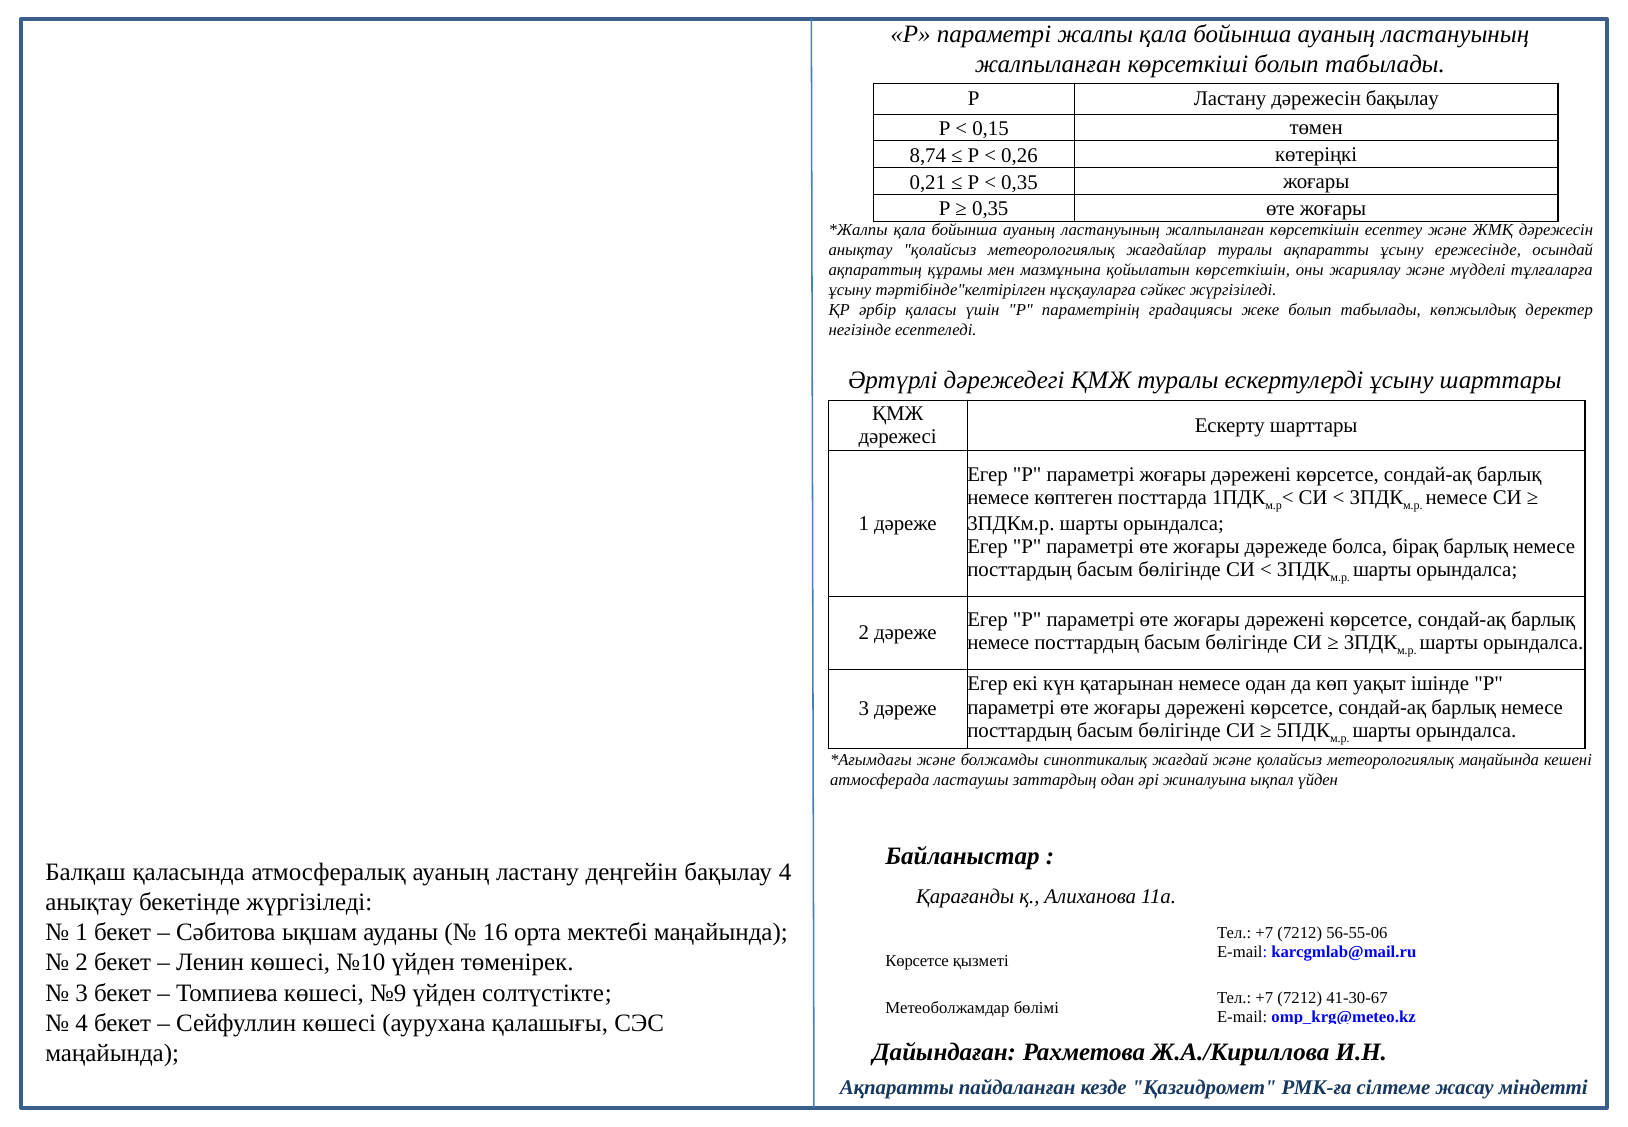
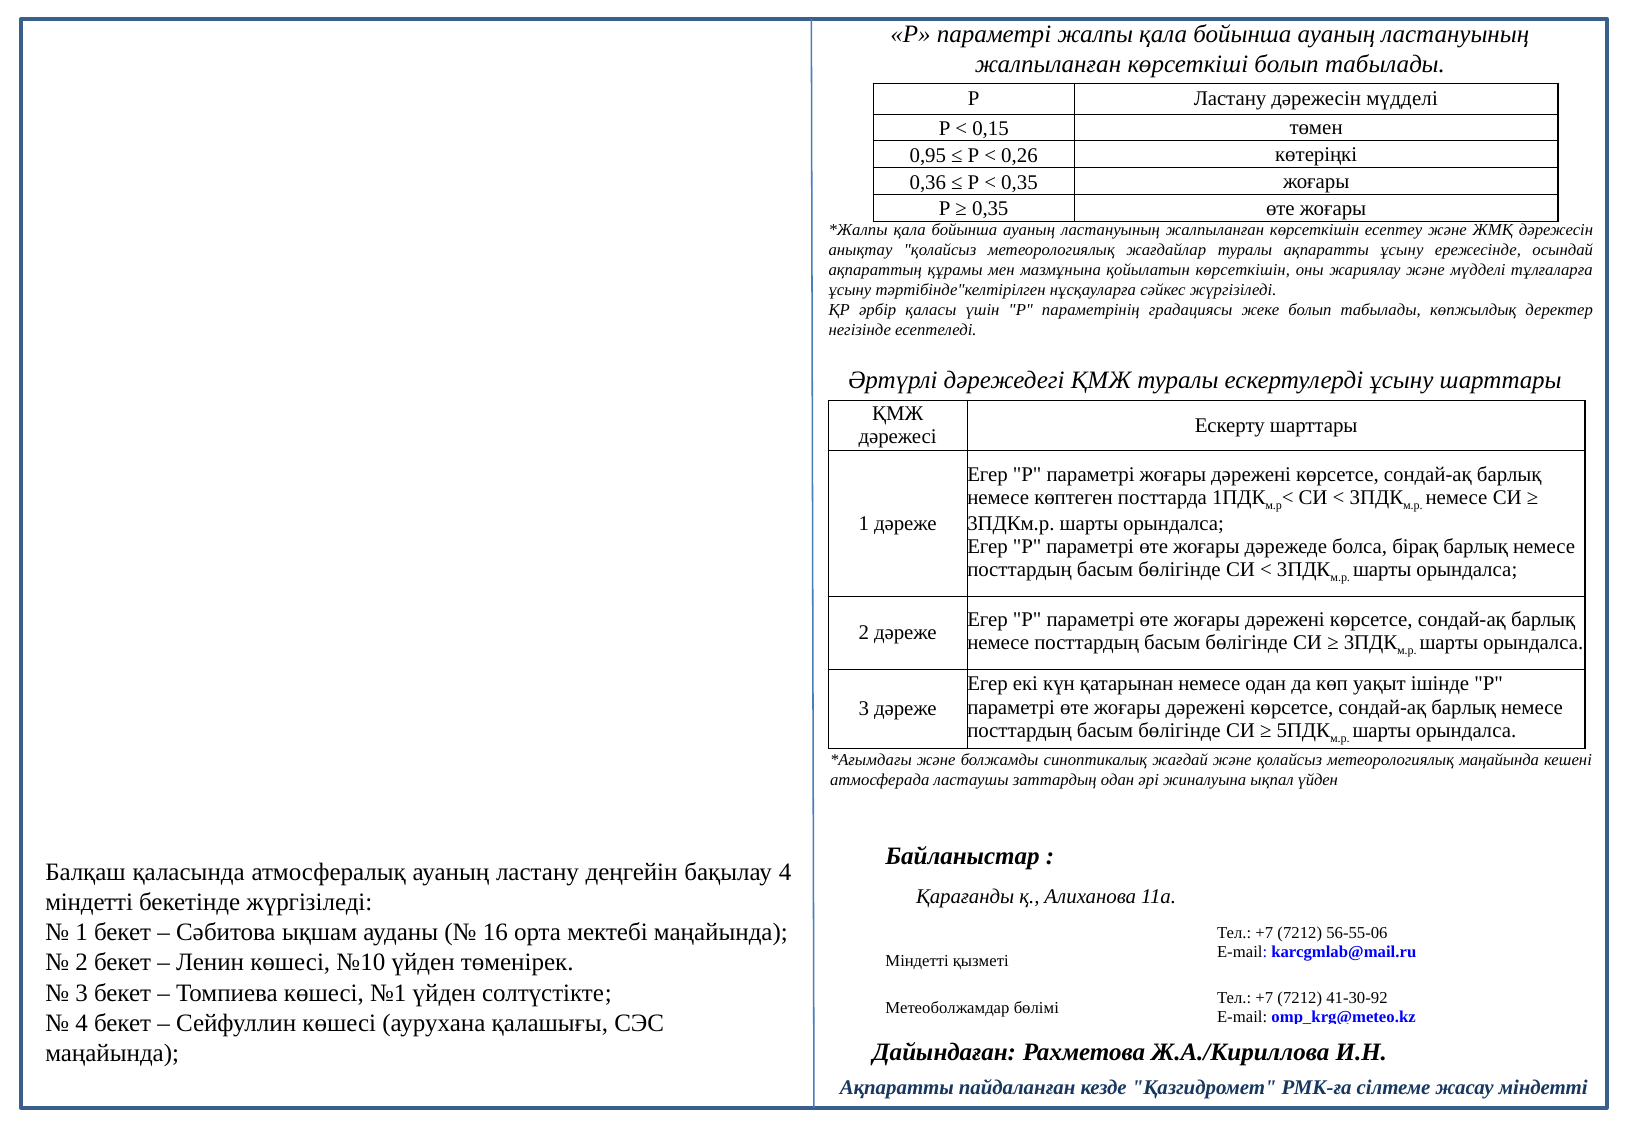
дәрежесін бақылау: бақылау -> мүдделі (1402, 99)
8,74: 8,74 -> 0,95 (928, 155)
0,21: 0,21 -> 0,36 (928, 182)
анықтау: анықтау -> міндетті (89, 903)
Көрсетсе: Көрсетсе -> Міндетті (917, 961)
№9: №9 -> №1 (388, 993)
41-30-67: 41-30-67 -> 41-30-92 (1357, 998)
